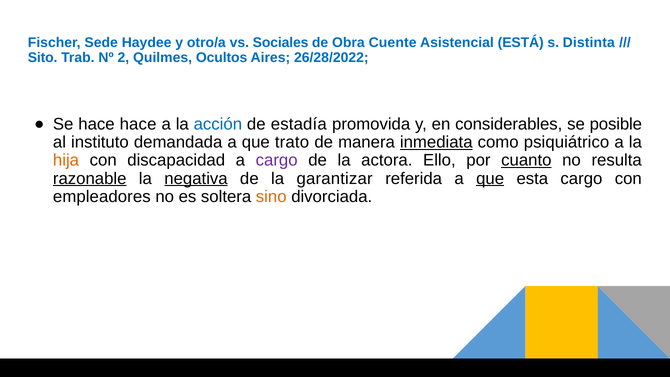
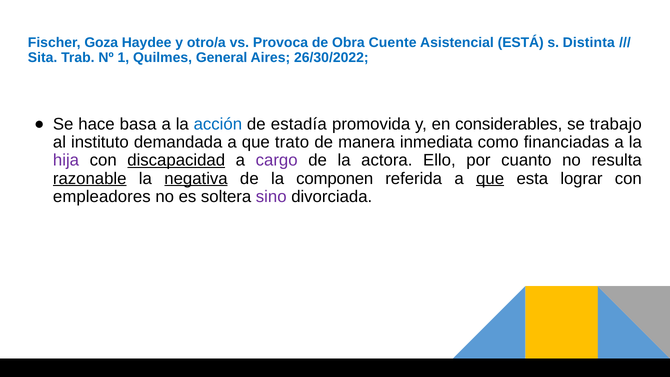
Sede: Sede -> Goza (101, 43)
Sociales: Sociales -> Provoca (280, 43)
Sito: Sito -> Sita (43, 58)
2: 2 -> 1 (123, 58)
Ocultos: Ocultos -> General (222, 58)
26/28/2022: 26/28/2022 -> 26/30/2022 (331, 58)
hace hace: hace -> basa (138, 124)
posible: posible -> trabajo (616, 124)
inmediata underline: present -> none (436, 142)
psiquiátrico: psiquiátrico -> financiadas (567, 142)
hija colour: orange -> purple (66, 160)
discapacidad underline: none -> present (176, 160)
cuanto underline: present -> none (526, 160)
garantizar: garantizar -> componen (335, 178)
esta cargo: cargo -> lograr (582, 178)
sino colour: orange -> purple (271, 197)
